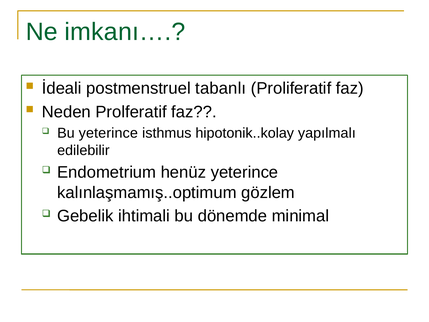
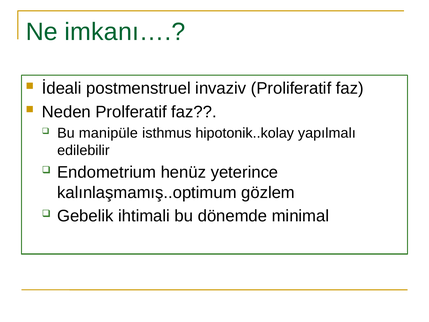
tabanlı: tabanlı -> invaziv (221, 88)
Bu yeterince: yeterince -> manipüle (108, 133)
